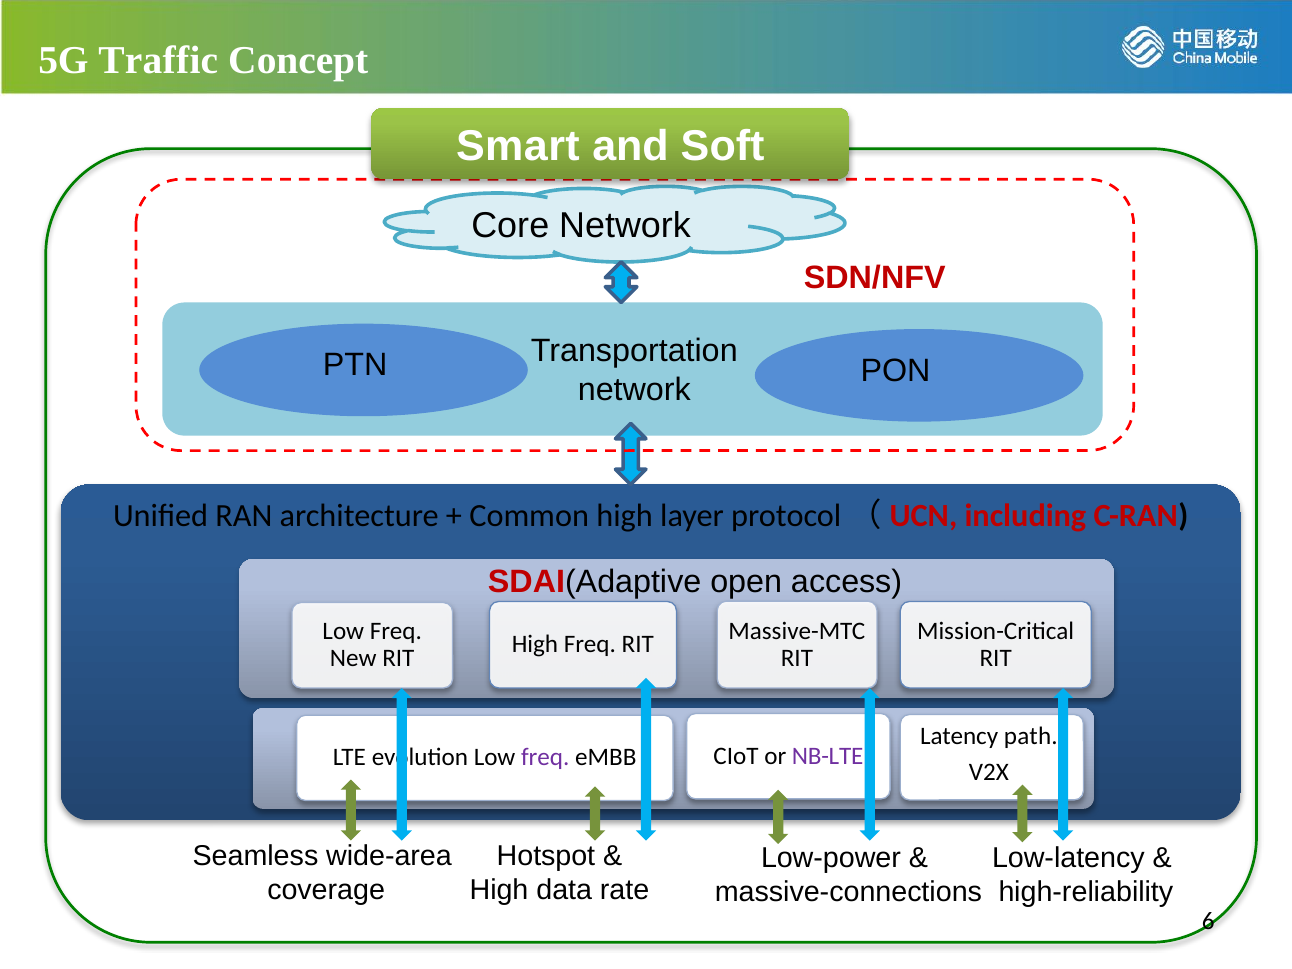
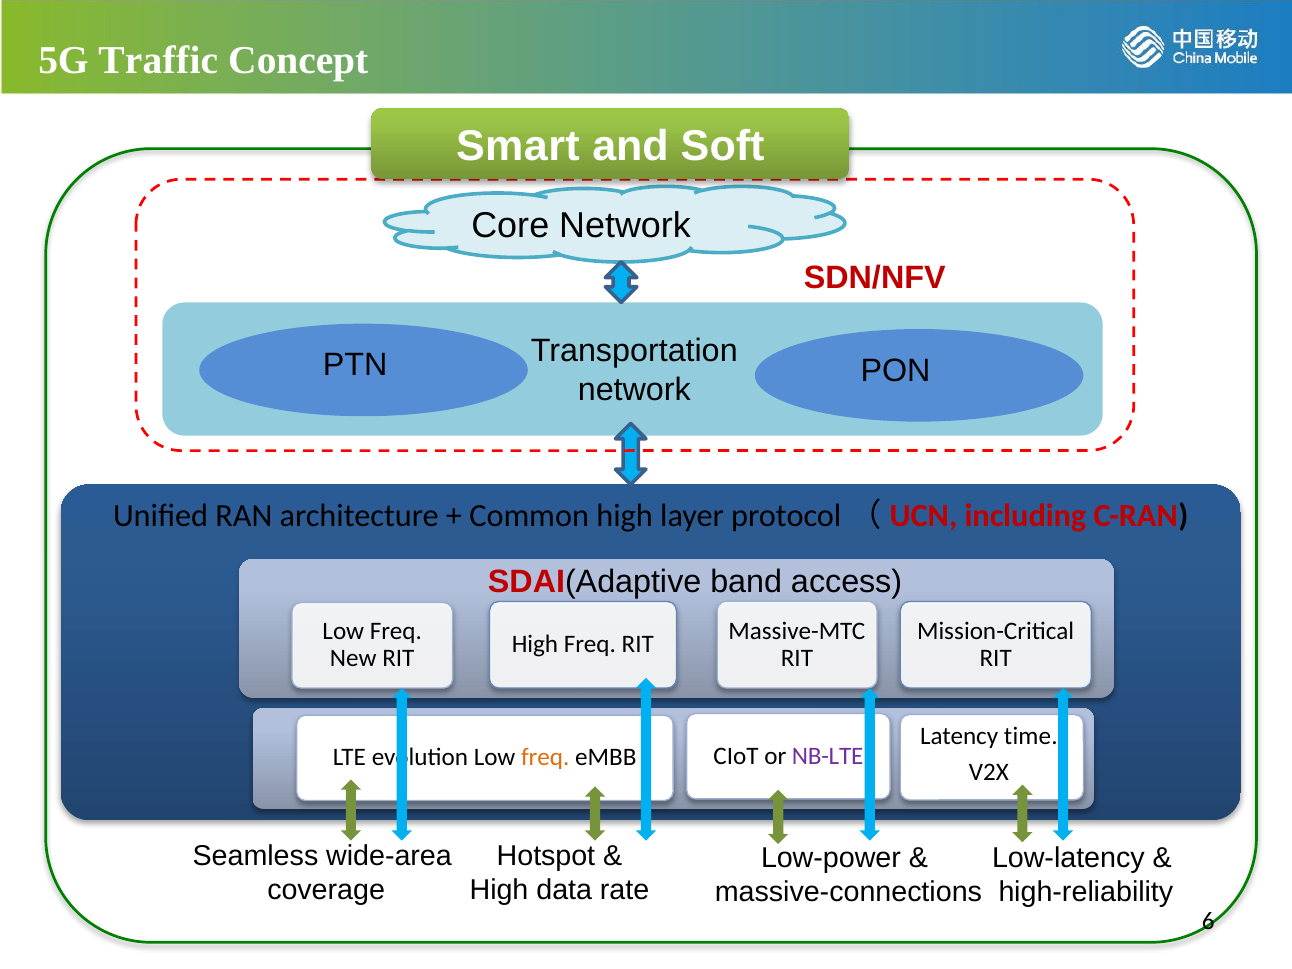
open: open -> band (746, 582)
path: path -> time (1031, 736)
freq colour: purple -> orange (545, 758)
